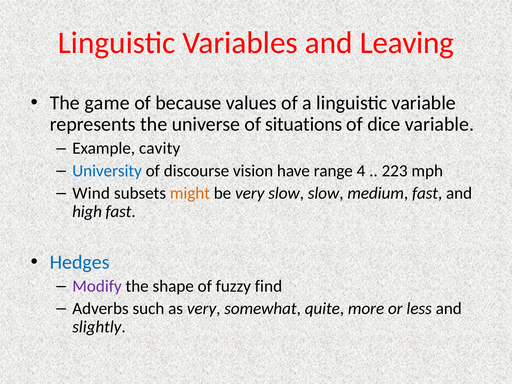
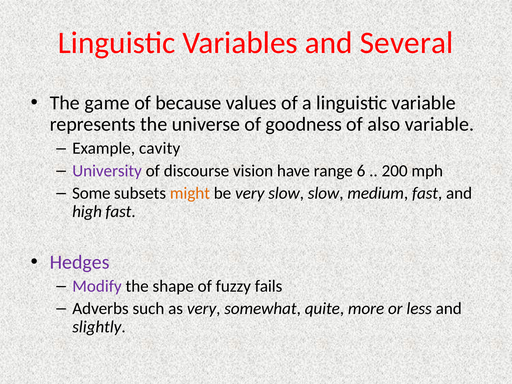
Leaving: Leaving -> Several (407, 43)
situations: situations -> goodness (304, 124)
dice: dice -> also (384, 124)
University colour: blue -> purple (107, 171)
4: 4 -> 6 (361, 171)
223: 223 -> 200 (395, 171)
Wind: Wind -> Some (91, 193)
Hedges colour: blue -> purple (80, 262)
find: find -> fails (269, 286)
